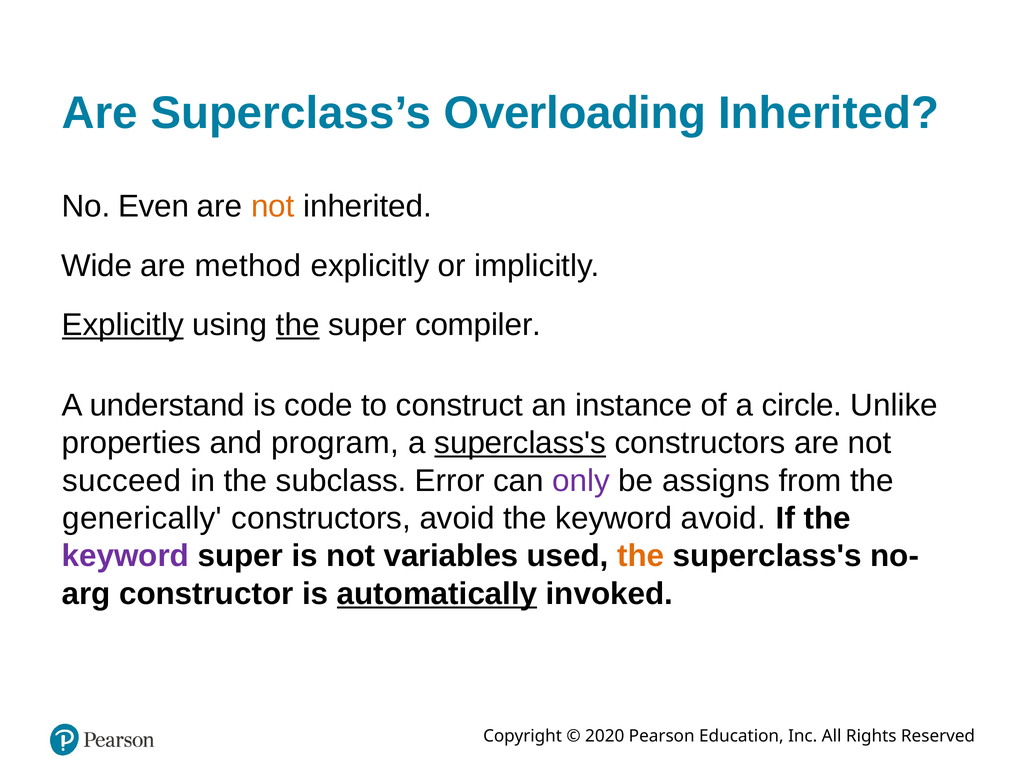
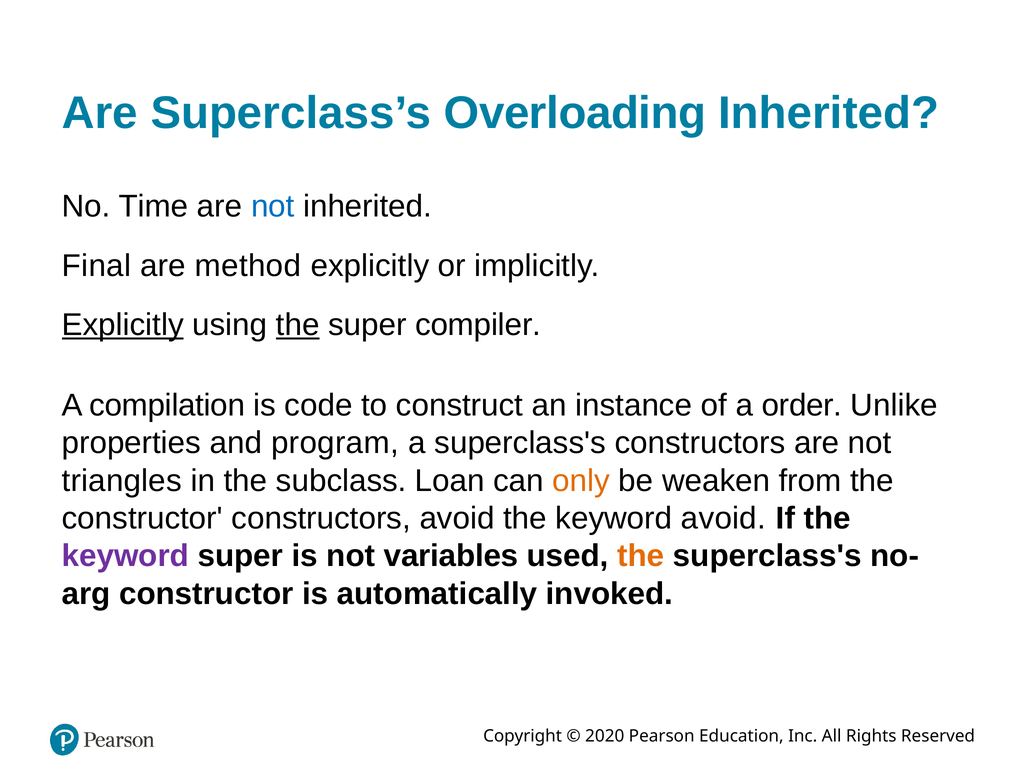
Even: Even -> Time (154, 206)
not colour: orange -> blue (273, 206)
Wide: Wide -> Final (96, 266)
understand: understand -> compilation (167, 405)
circle: circle -> order (802, 405)
superclass's underline: present -> none (520, 443)
succeed: succeed -> triangles (122, 481)
Error: Error -> Loan (450, 481)
only colour: purple -> orange (581, 481)
assigns: assigns -> weaken (716, 481)
generically: generically -> constructor (142, 518)
automatically underline: present -> none (437, 594)
